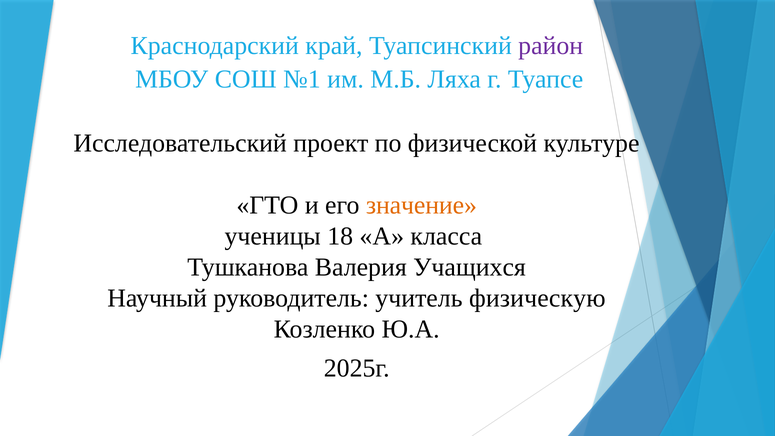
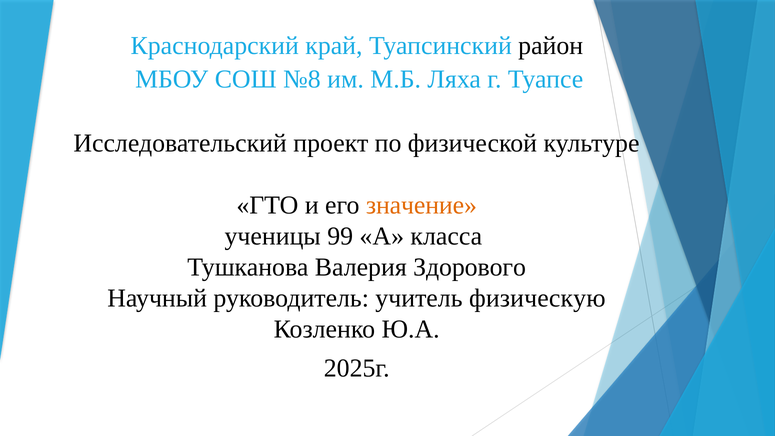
район colour: purple -> black (551, 46)
№1: №1 -> №8 (302, 79)
18: 18 -> 99 (340, 236)
Учащихся: Учащихся -> Здорового (470, 267)
